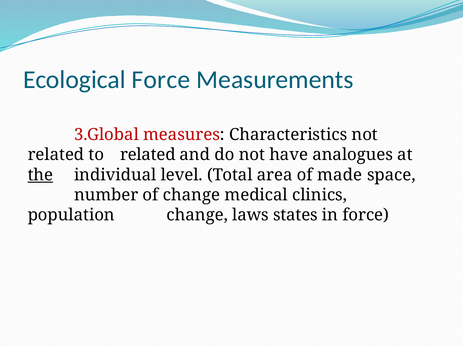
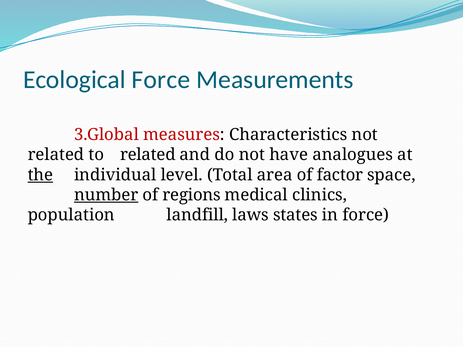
made: made -> factor (340, 175)
number underline: none -> present (106, 195)
of change: change -> regions (192, 195)
population change: change -> landfill (197, 215)
